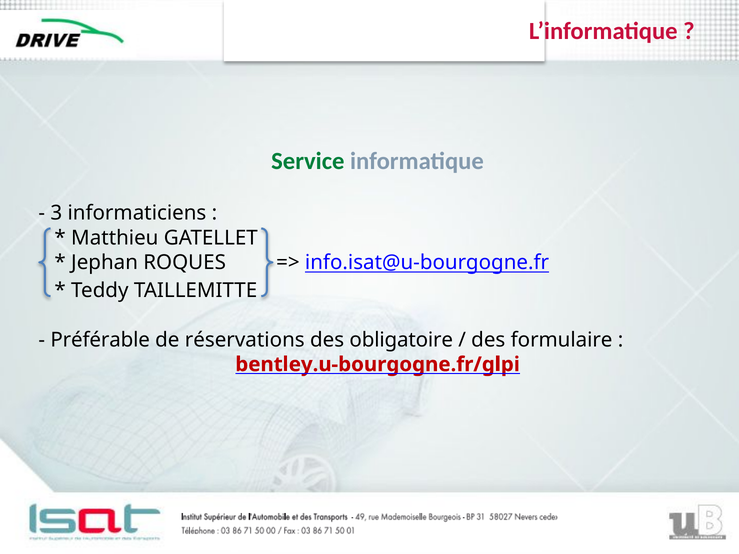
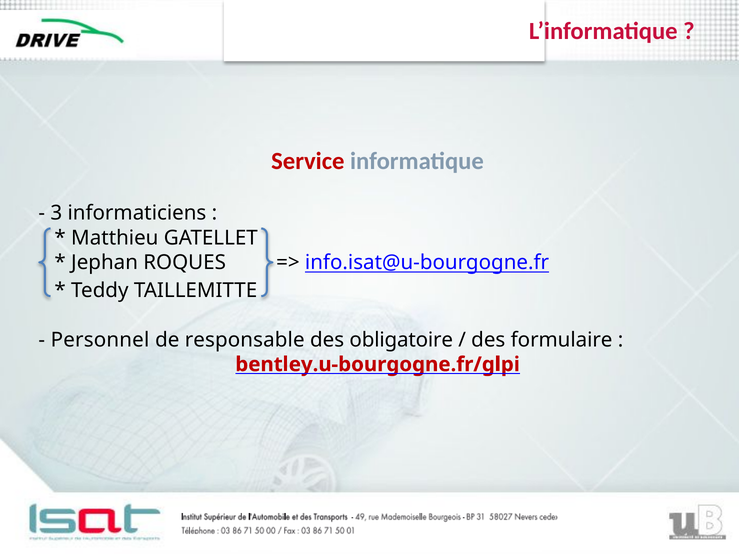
Service colour: green -> red (308, 161)
Préférable: Préférable -> Personnel (100, 340)
réservations: réservations -> responsable (245, 340)
